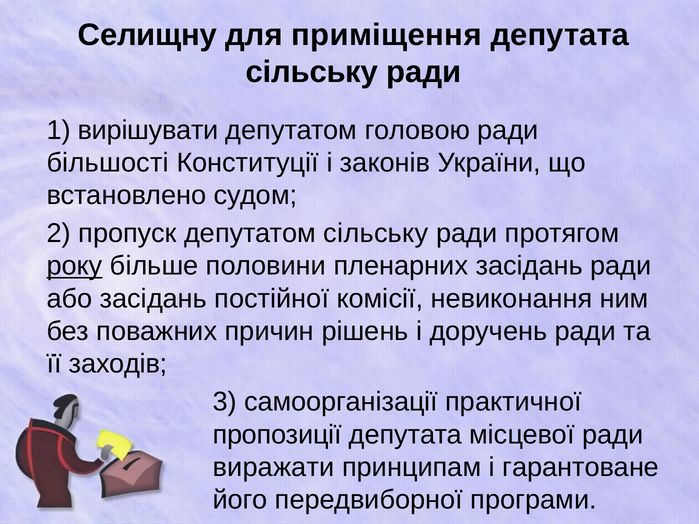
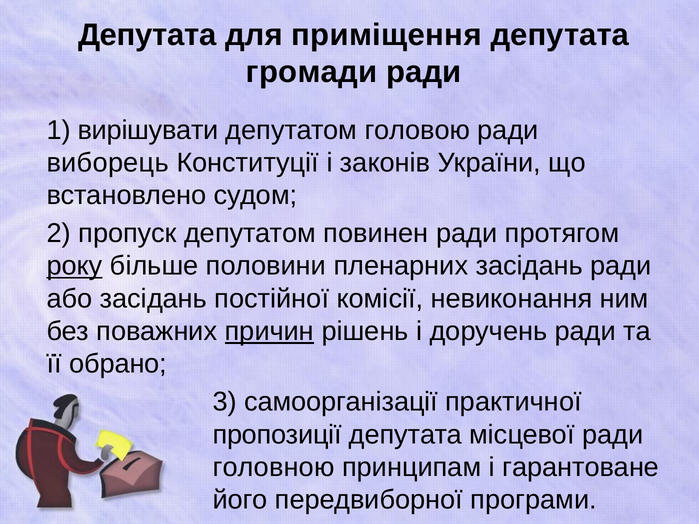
Селищну: Селищну -> Депутата (147, 35)
сільську: сільську -> громади (312, 72)
більшості: більшості -> виборець (108, 163)
депутатом сільську: сільську -> повинен (376, 234)
причин underline: none -> present (269, 331)
заходів: заходів -> обрано (118, 364)
виражати: виражати -> головною (274, 467)
